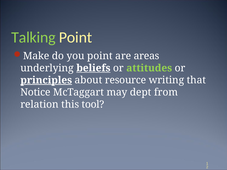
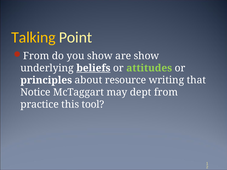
Talking colour: light green -> yellow (33, 38)
Make: Make -> From (36, 56)
you point: point -> show (100, 56)
are areas: areas -> show (146, 56)
principles underline: present -> none (46, 80)
relation: relation -> practice (40, 104)
